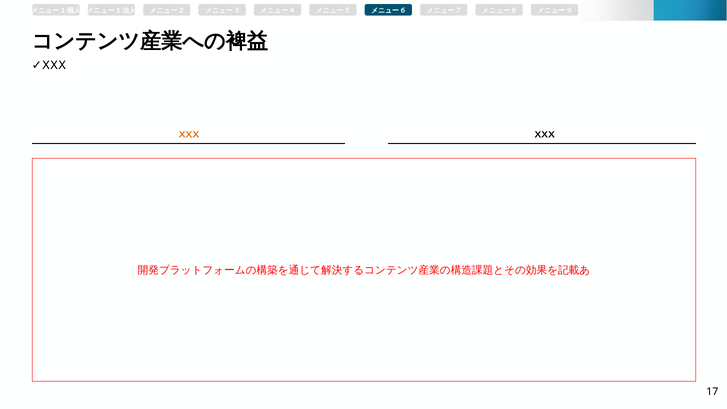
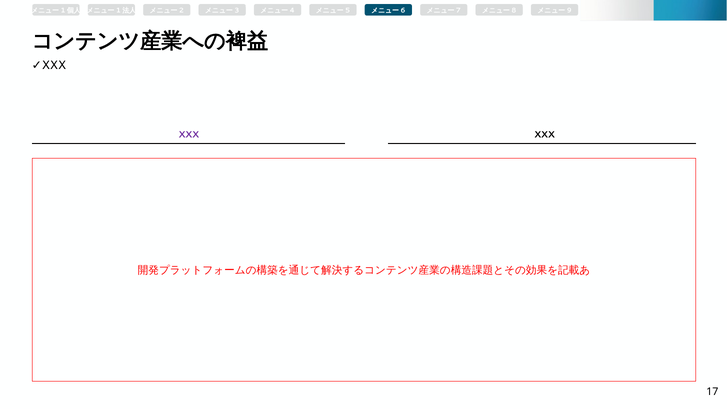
XXX colour: orange -> purple (189, 135)
